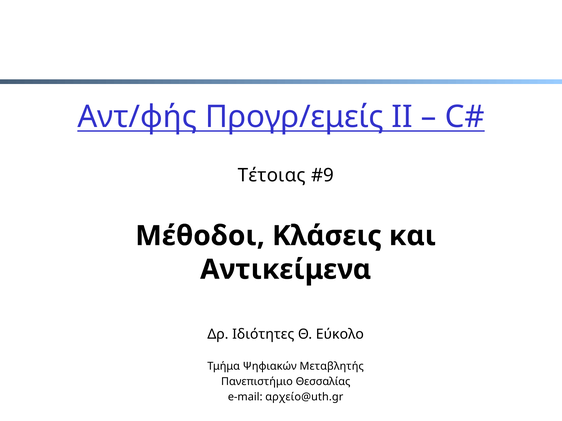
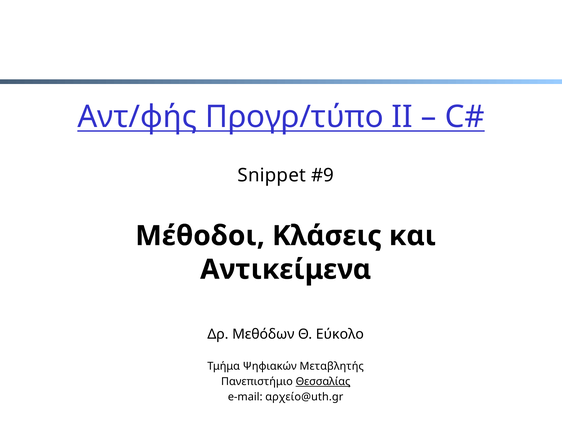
Προγρ/εμείς: Προγρ/εμείς -> Προγρ/τύπο (294, 117)
Τέτοιας: Τέτοιας -> Snippet (272, 176)
Ιδιότητες: Ιδιότητες -> Μεθόδων (263, 334)
Θεσσαλίας underline: none -> present (323, 382)
